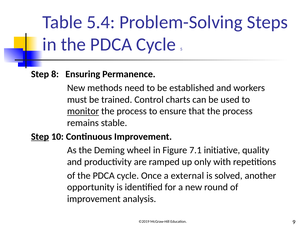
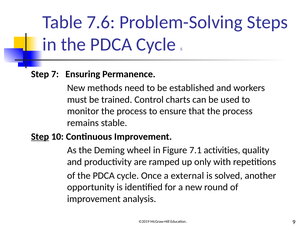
5.4: 5.4 -> 7.6 (101, 22)
8: 8 -> 7 (55, 74)
monitor underline: present -> none (83, 111)
initiative: initiative -> activities (222, 150)
